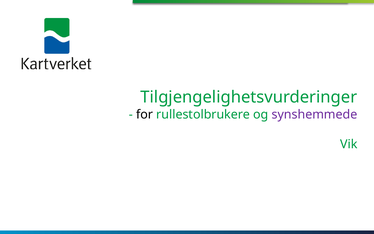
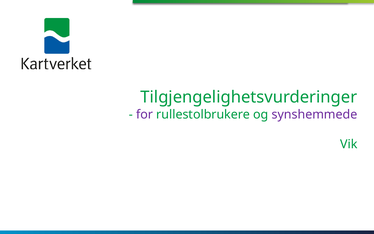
for colour: black -> purple (145, 114)
